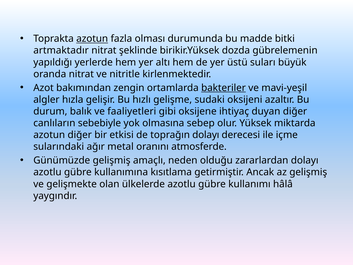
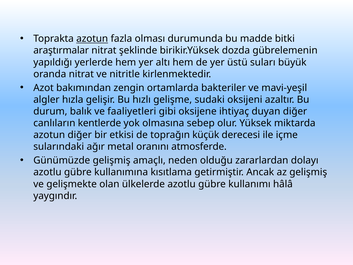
artmaktadır: artmaktadır -> araştırmalar (61, 50)
bakteriler underline: present -> none (224, 88)
sebebiyle: sebebiyle -> kentlerde (99, 123)
toprağın dolayı: dolayı -> küçük (206, 135)
